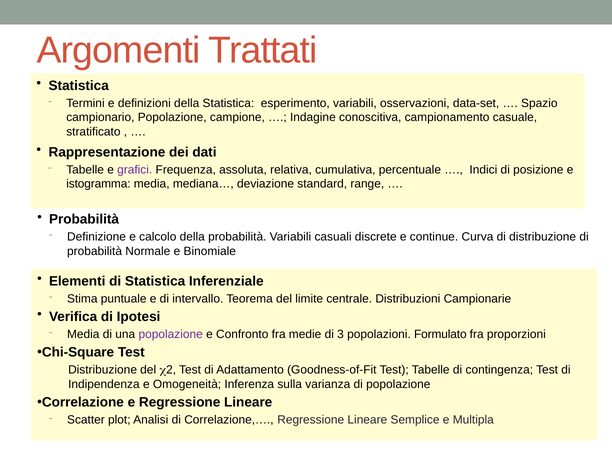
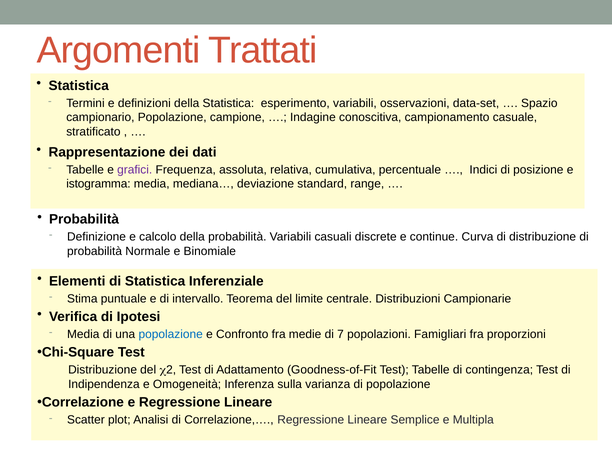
popolazione colour: purple -> blue (171, 334)
3: 3 -> 7 (341, 334)
Formulato: Formulato -> Famigliari (440, 334)
